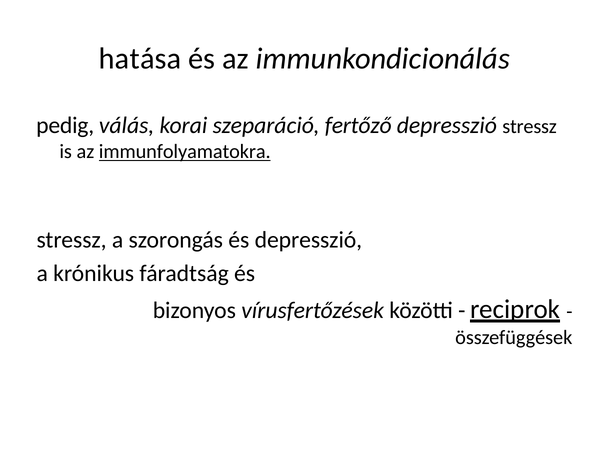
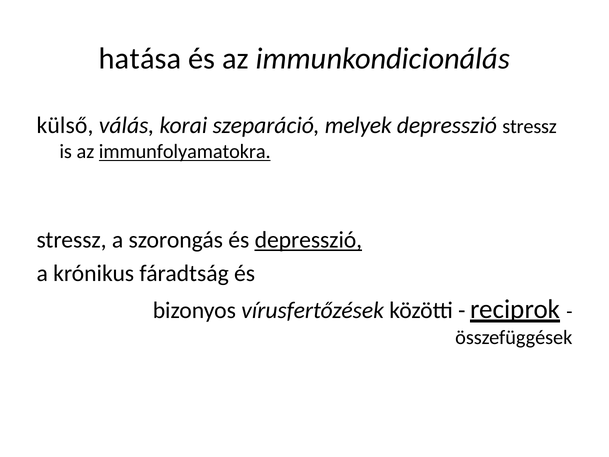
pedig: pedig -> külső (65, 125)
fertőző: fertőző -> melyek (358, 125)
depresszió underline: none -> present (308, 240)
